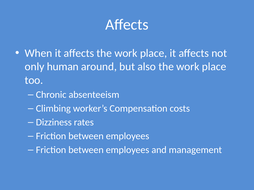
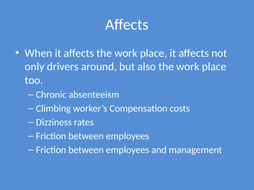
human: human -> drivers (63, 67)
